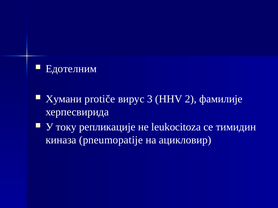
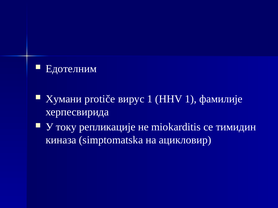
вирус 3: 3 -> 1 (150, 99)
HHV 2: 2 -> 1 (191, 99)
leukocitoza: leukocitoza -> miokarditis (176, 127)
pneumopatije: pneumopatije -> simptomatska (111, 140)
